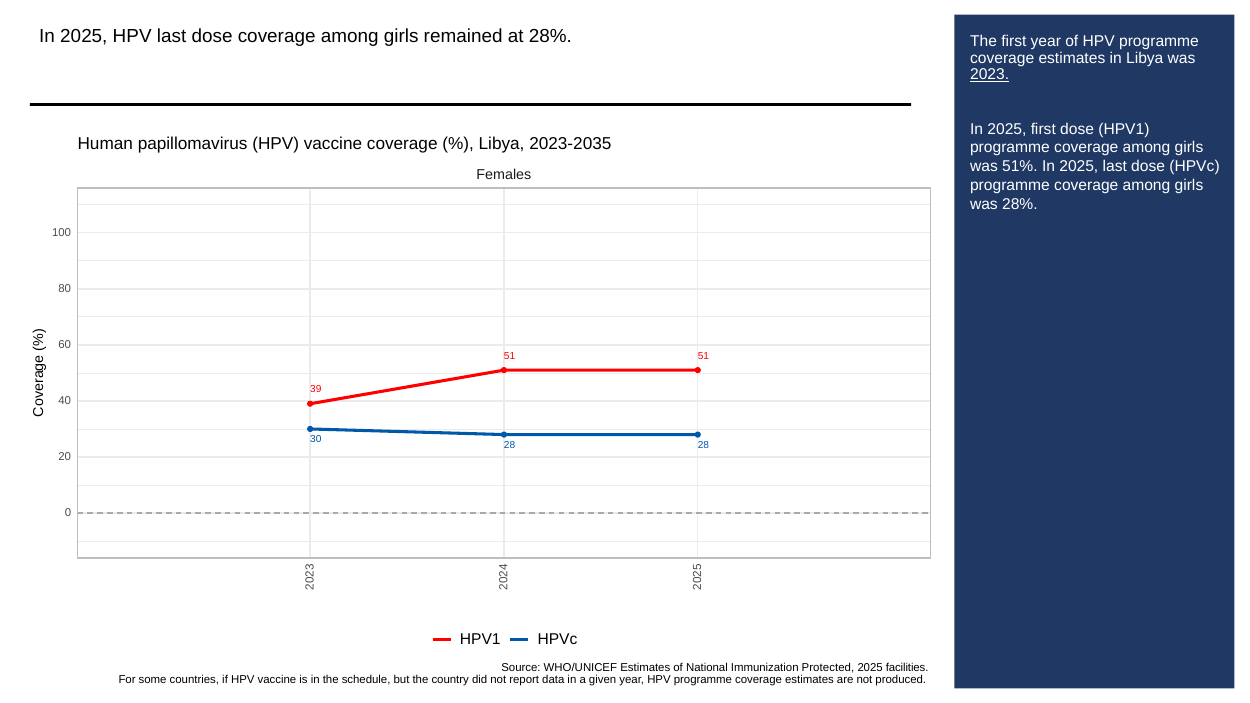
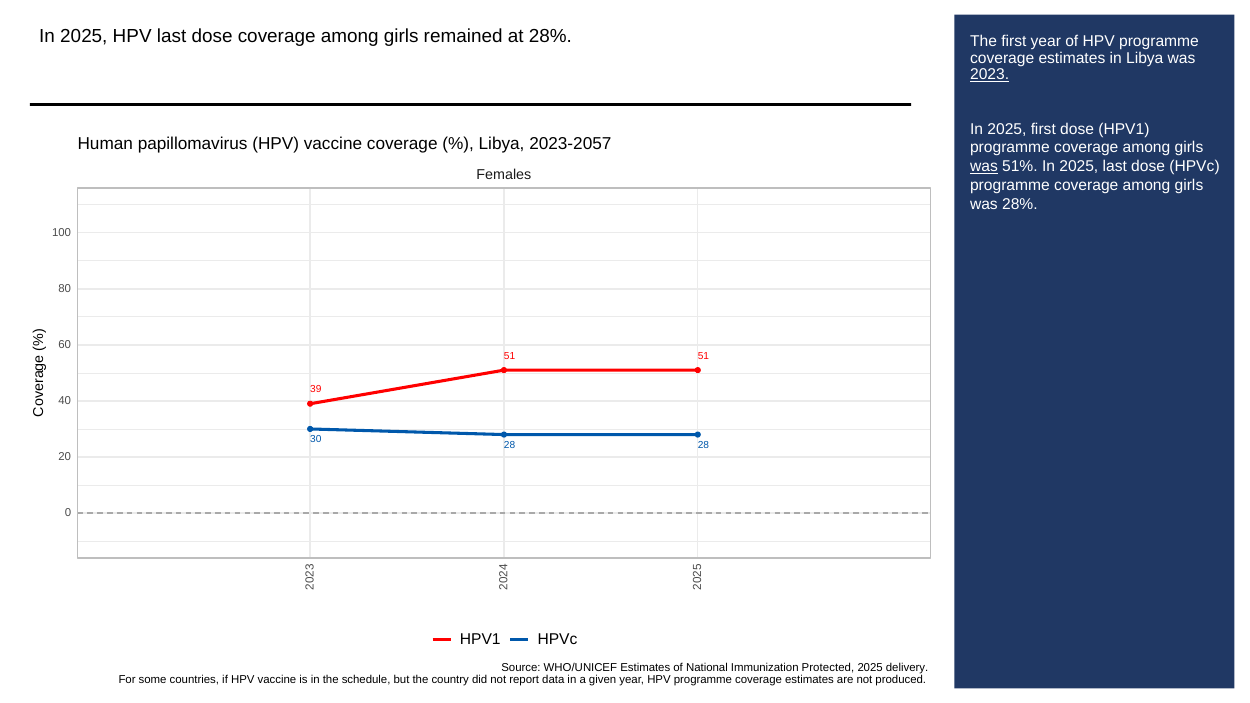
2023-2035: 2023-2035 -> 2023-2057 (570, 144)
was underline: none -> present (984, 167)
facilities: facilities -> delivery (907, 668)
